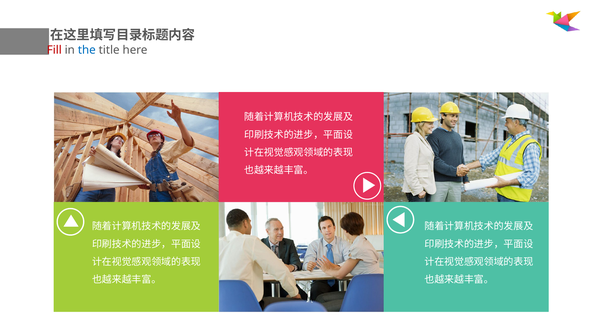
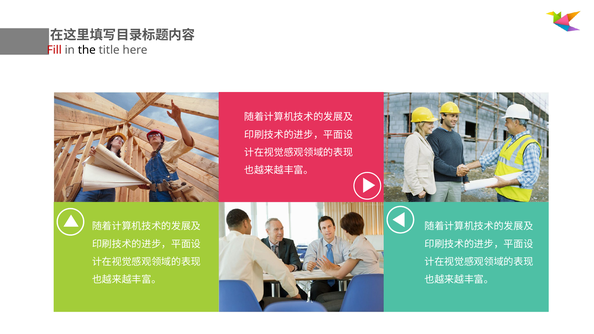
the colour: blue -> black (87, 50)
